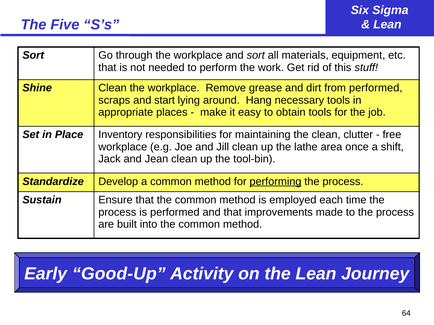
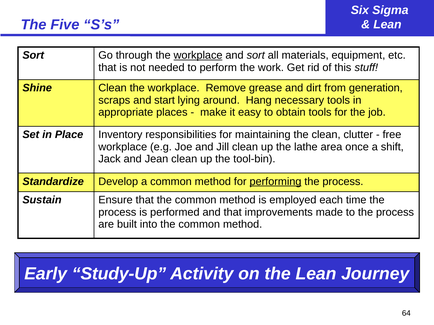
workplace underline: none -> present (198, 55)
from performed: performed -> generation (376, 88)
Good-Up: Good-Up -> Study-Up (119, 274)
